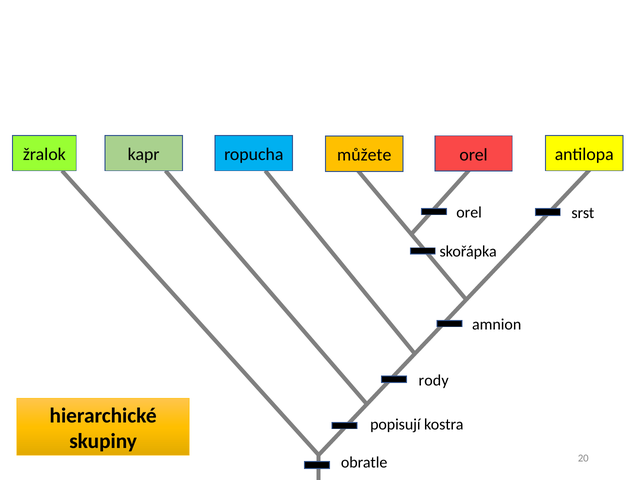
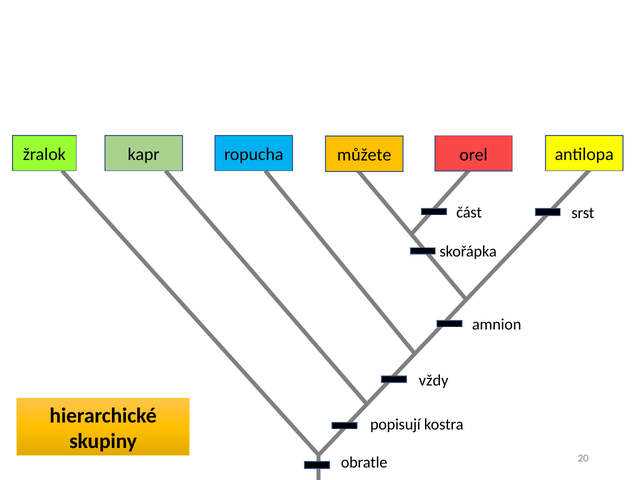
orel: orel -> část (469, 212)
rody: rody -> vždy (434, 380)
